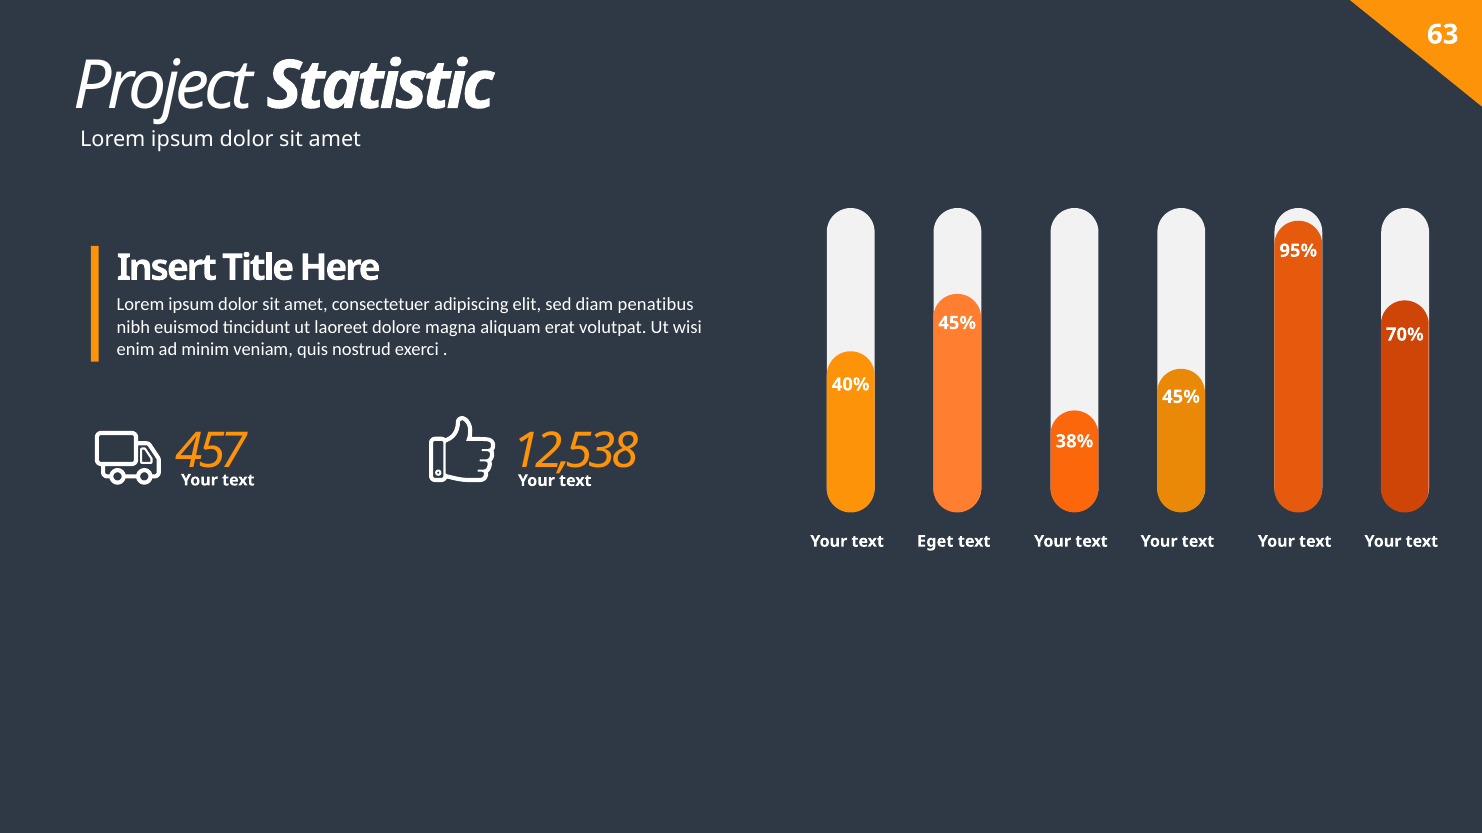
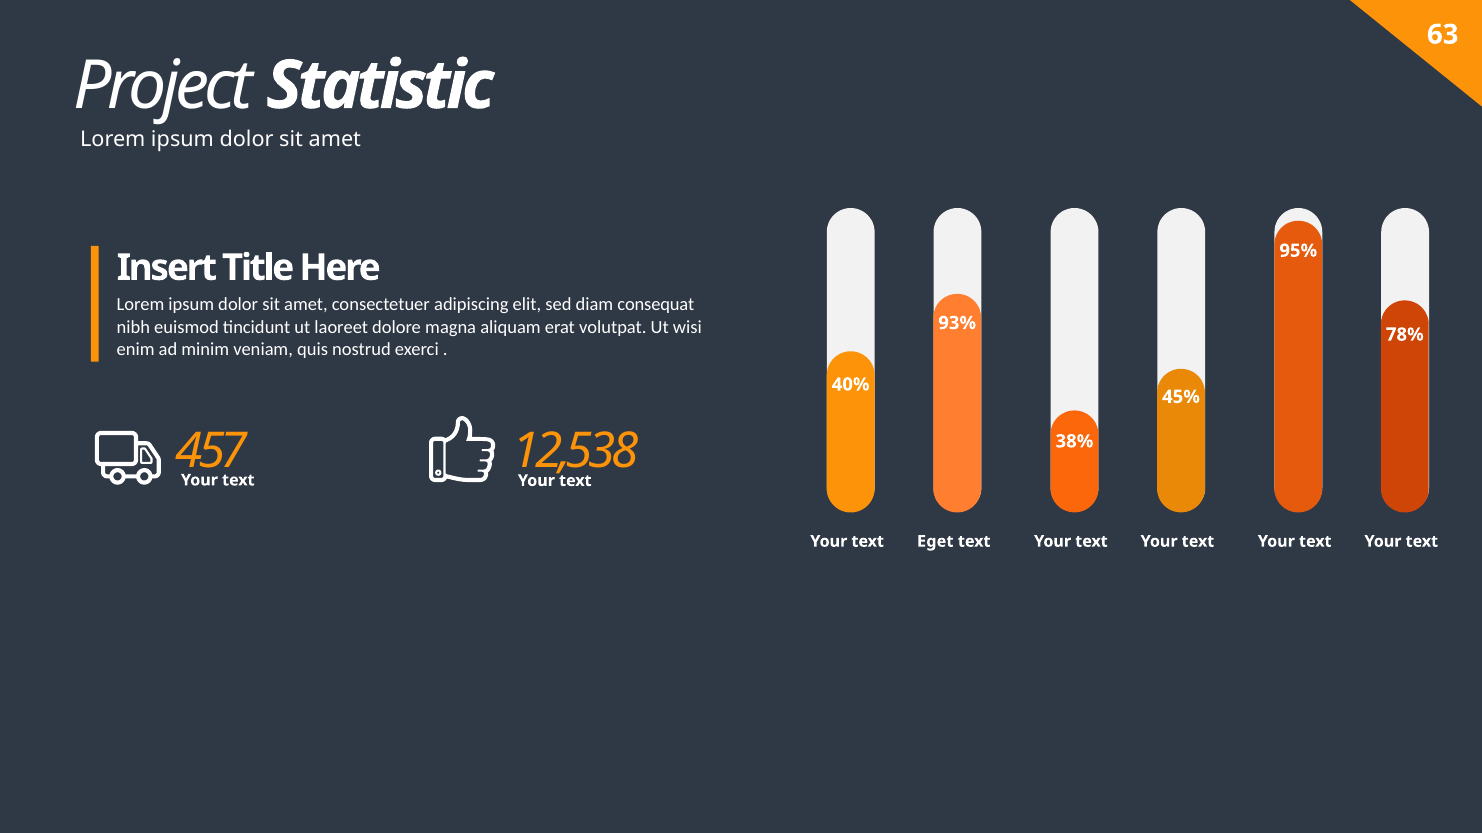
penatibus: penatibus -> consequat (656, 305)
45%: 45% -> 93% (957, 323)
70%: 70% -> 78% (1405, 335)
